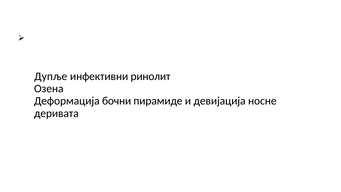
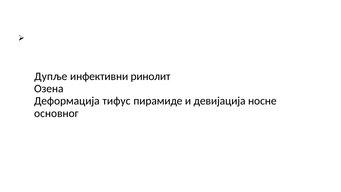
бочни: бочни -> тифус (116, 101)
деривата: деривата -> основног (56, 113)
